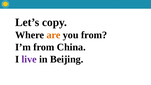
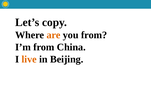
live colour: purple -> orange (29, 59)
